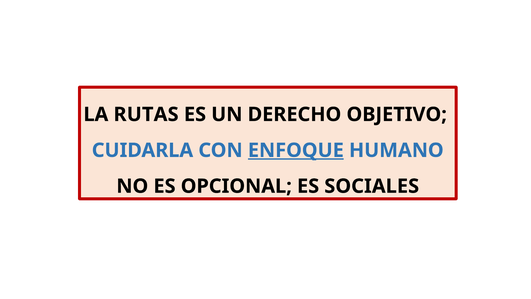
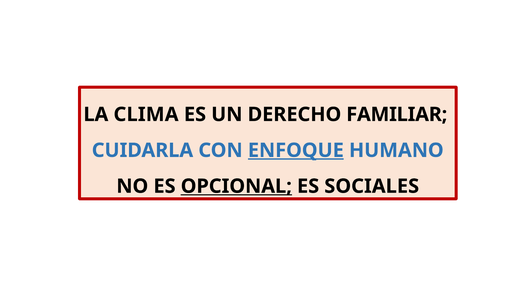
RUTAS: RUTAS -> CLIMA (146, 114)
OBJETIVO: OBJETIVO -> FAMILIAR (397, 114)
OPCIONAL underline: none -> present (236, 186)
